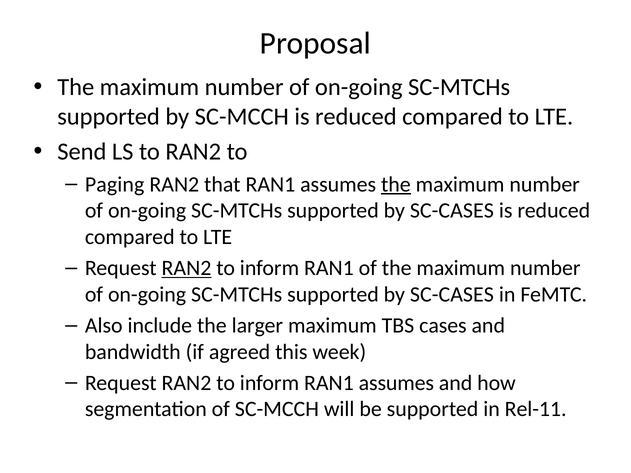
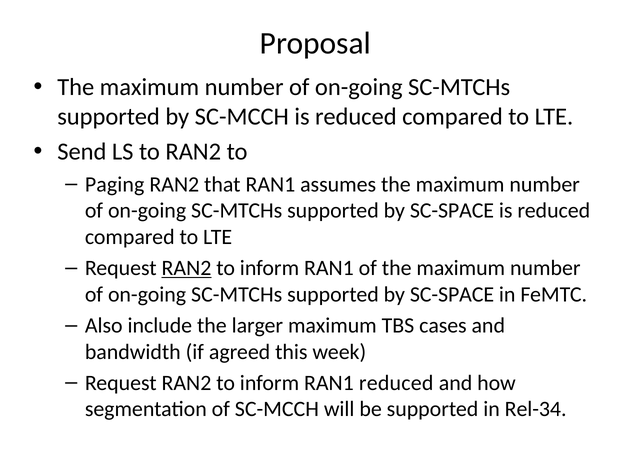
the underline: present -> none (396, 184)
SC-CASES: SC-CASES -> SC-SPACE (452, 211)
SC-CASES: SC-CASES -> SC-SPACE (452, 294)
inform RAN1 assumes: assumes -> reduced (396, 383)
Rel-11: Rel-11 -> Rel-34 (536, 409)
